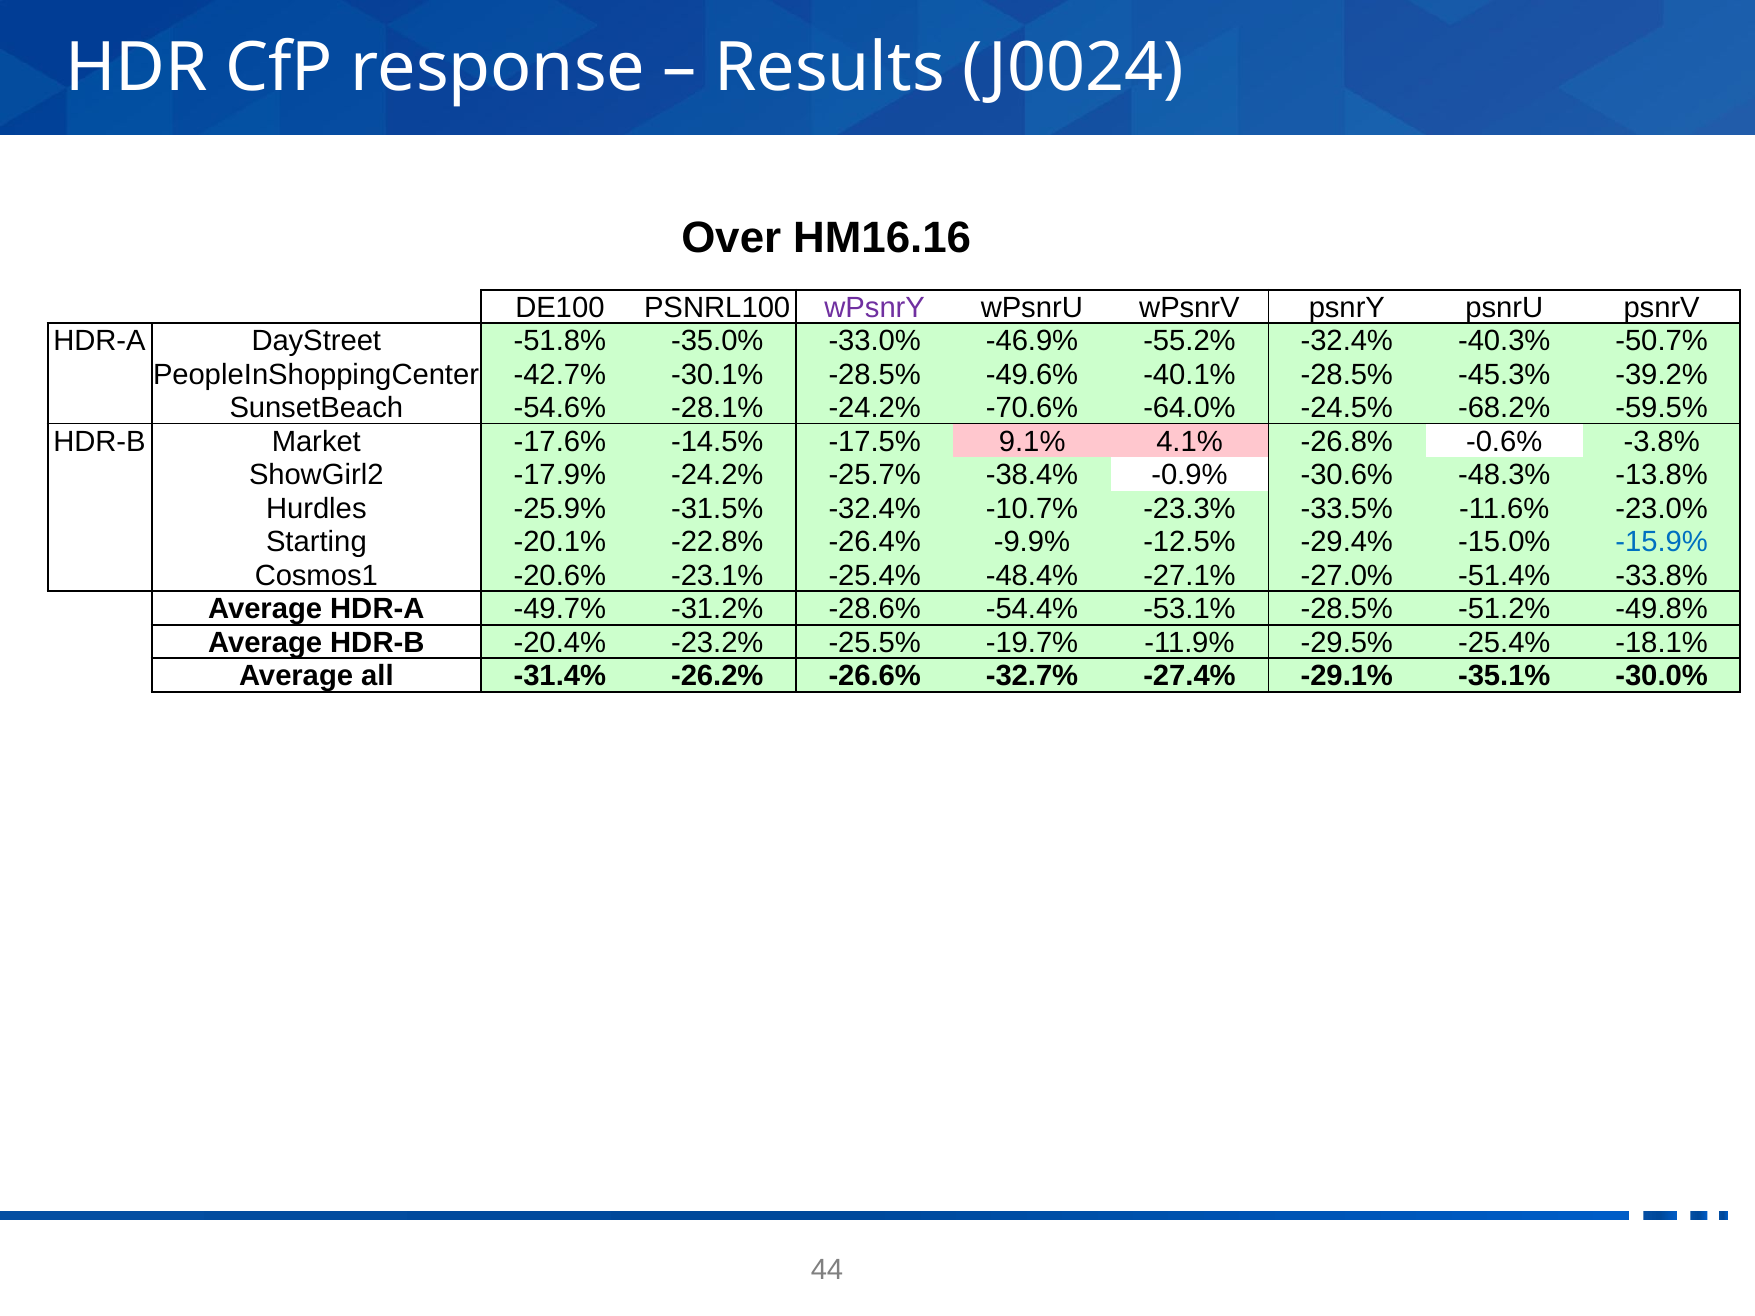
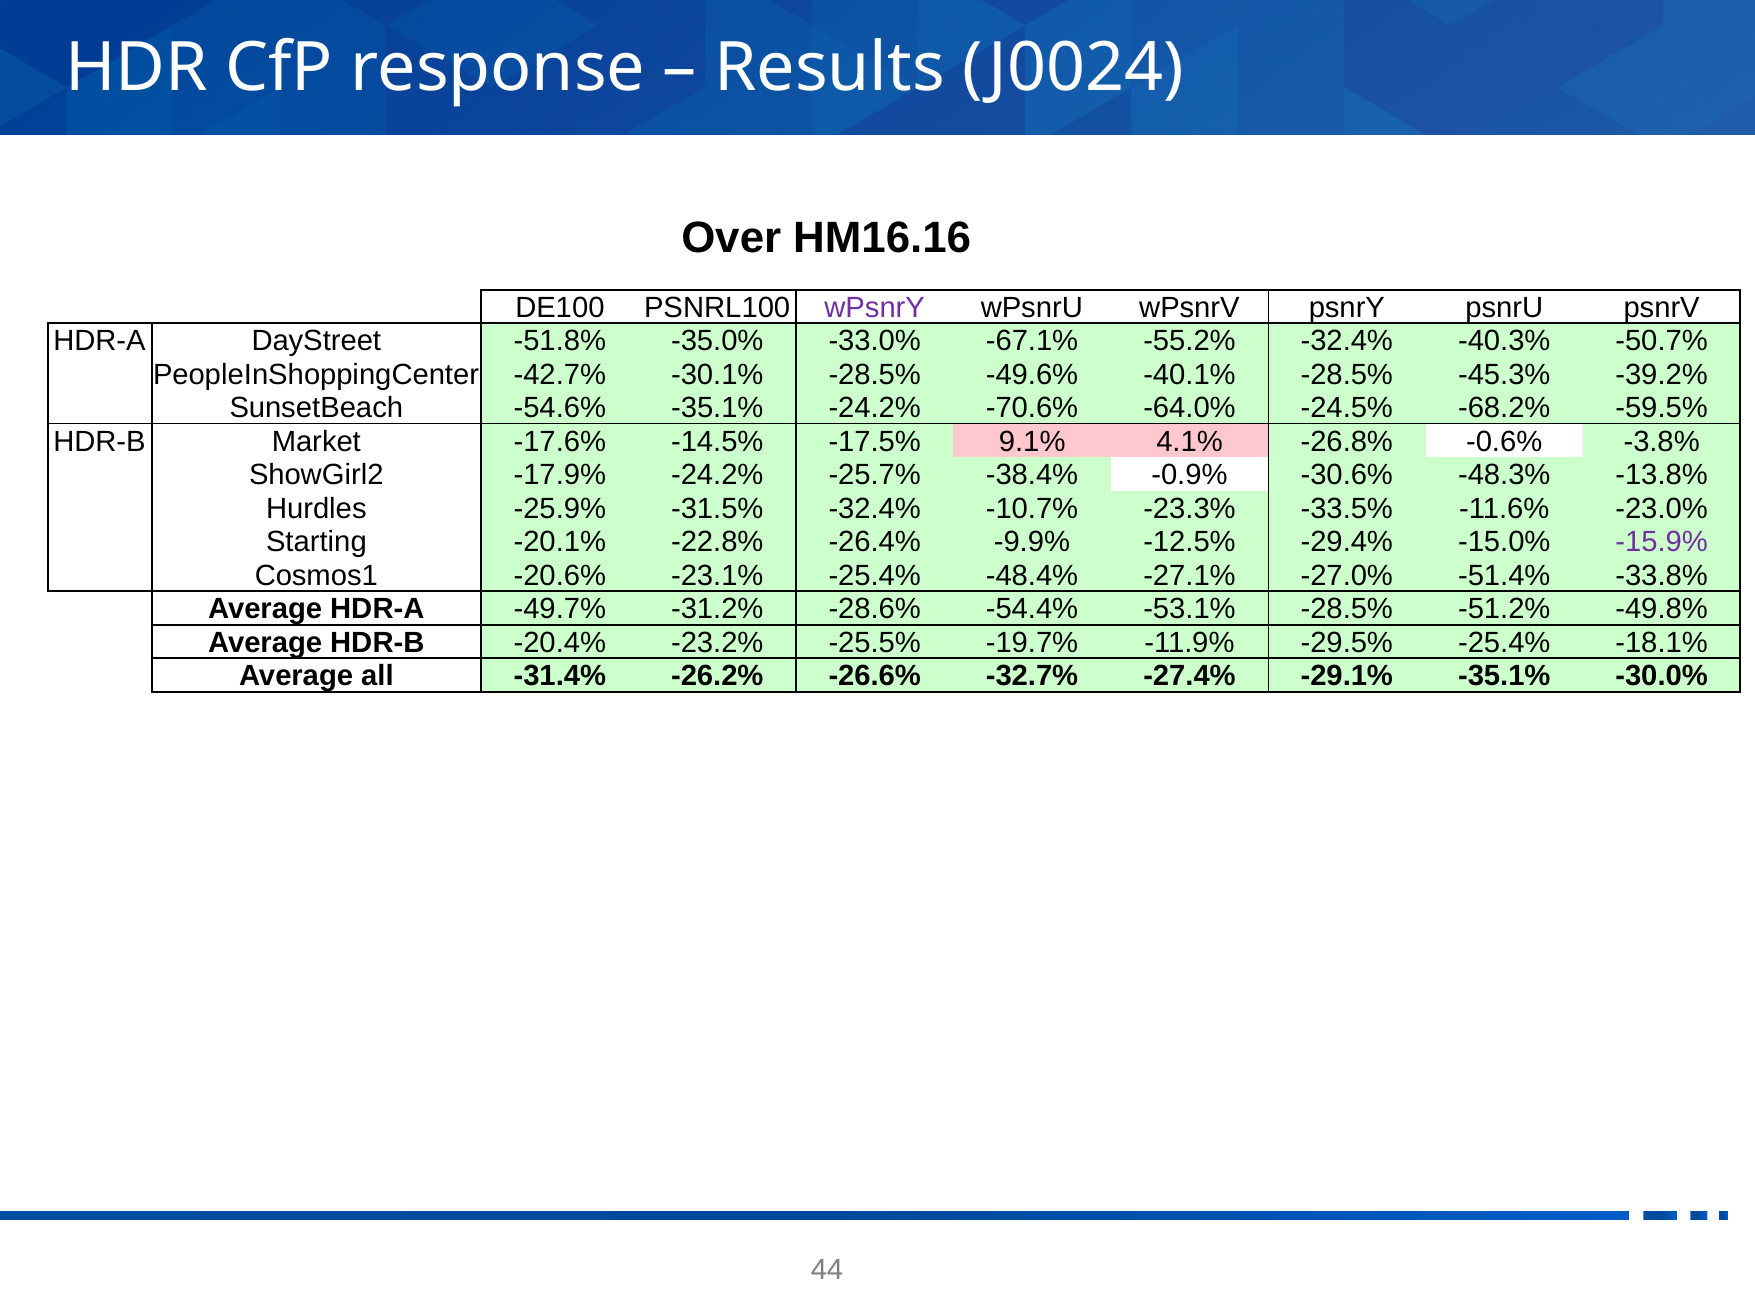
-46.9%: -46.9% -> -67.1% (1032, 341)
-54.6% -28.1%: -28.1% -> -35.1% (717, 408)
-15.9% colour: blue -> purple (1662, 542)
